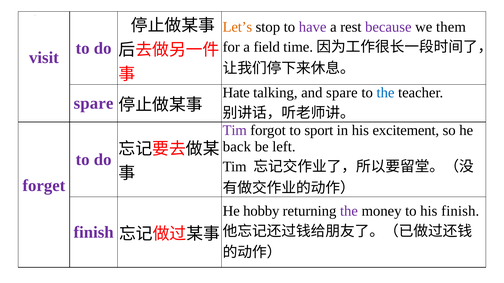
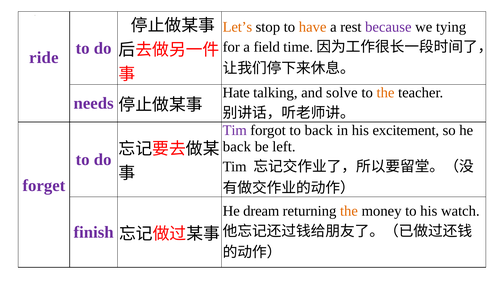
have colour: purple -> orange (313, 27)
them: them -> tying (451, 27)
visit: visit -> ride (44, 58)
and spare: spare -> solve (342, 93)
the colour: blue -> orange (385, 93)
spare: spare -> needs (94, 104)
to sport: sport -> back (319, 130)
hobby: hobby -> dream (261, 211)
the colour: purple -> orange (349, 211)
his finish: finish -> watch (460, 211)
